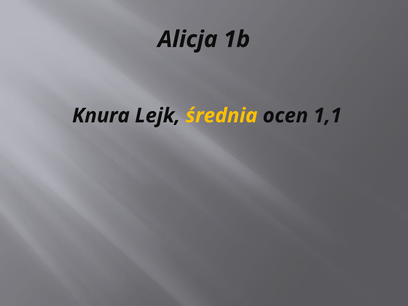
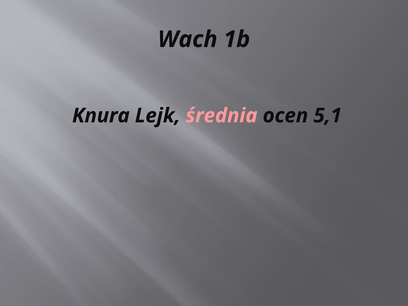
Alicja: Alicja -> Wach (188, 39)
średnia colour: yellow -> pink (222, 116)
1,1: 1,1 -> 5,1 (328, 116)
